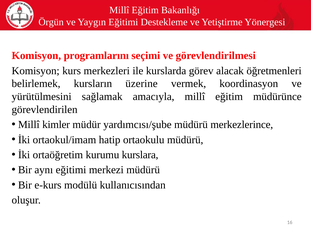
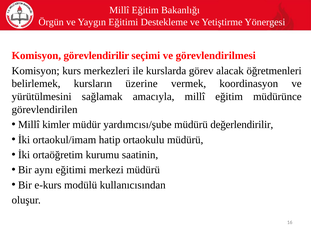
programlarını: programlarını -> görevlendirilir (96, 56)
merkezlerince: merkezlerince -> değerlendirilir (242, 125)
kurslara: kurslara -> saatinin (140, 155)
